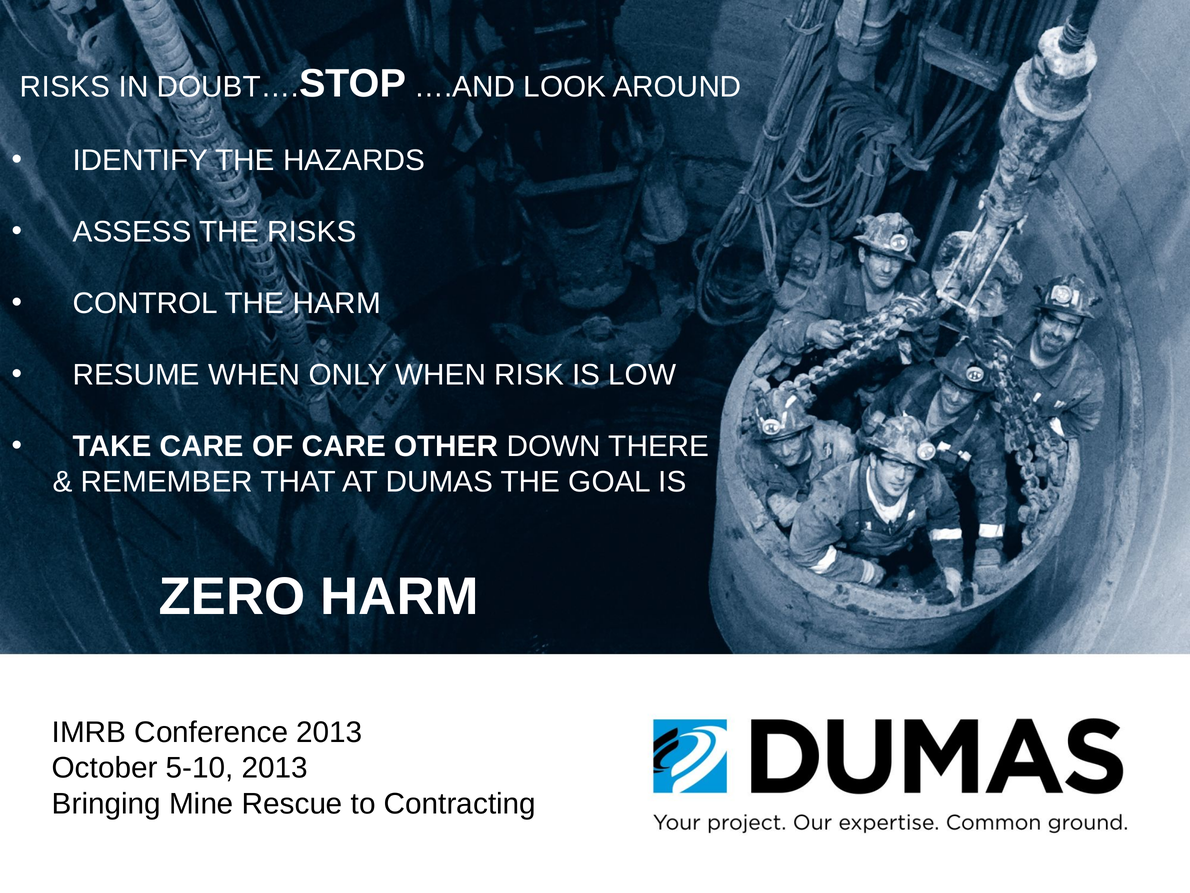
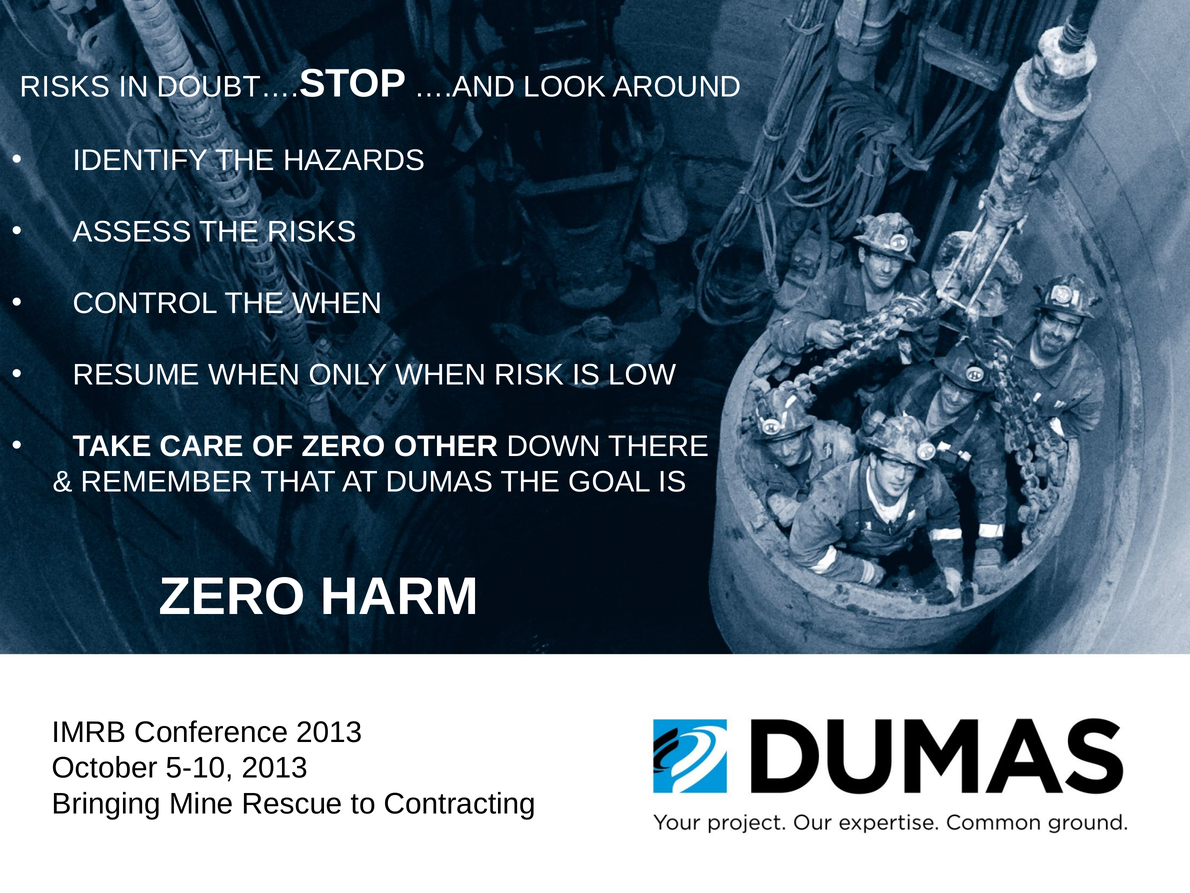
THE HARM: HARM -> WHEN (337, 303)
OF CARE: CARE -> ZERO (344, 446)
